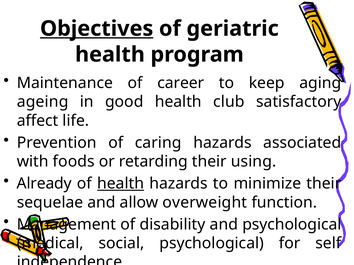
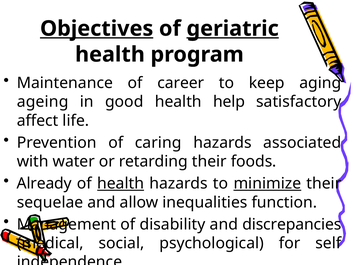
geriatric underline: none -> present (233, 29)
club: club -> help (229, 102)
foods: foods -> water (74, 162)
using: using -> foods (254, 162)
minimize underline: none -> present (267, 184)
overweight: overweight -> inequalities (205, 203)
and psychological: psychological -> discrepancies (292, 225)
